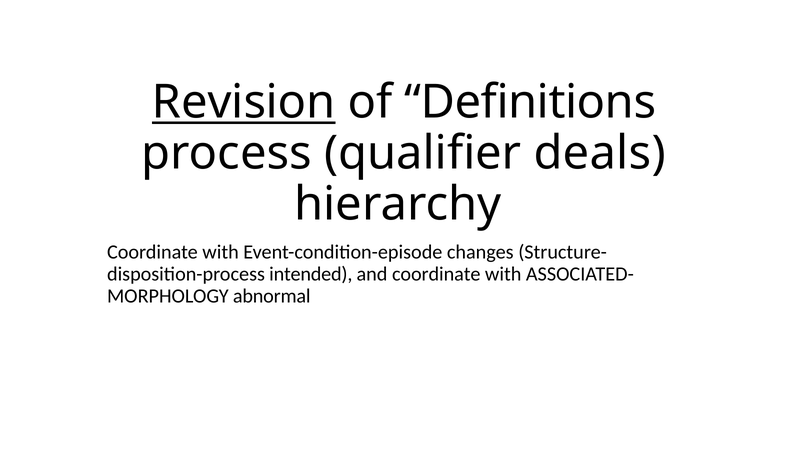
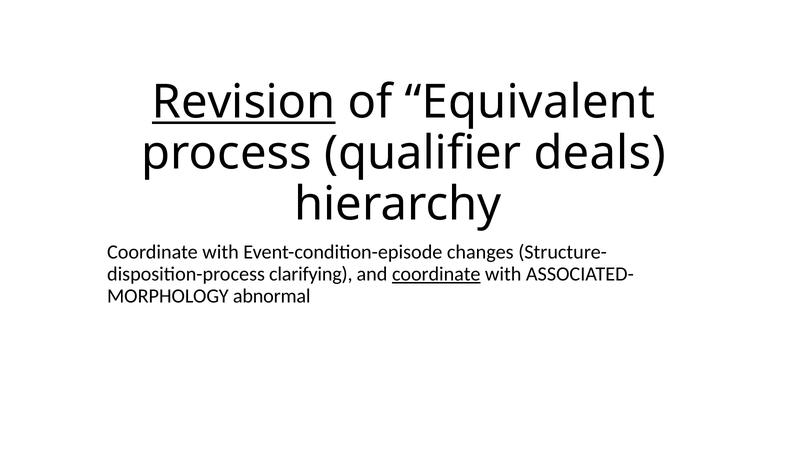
Definitions: Definitions -> Equivalent (530, 103)
intended: intended -> clarifying (311, 274)
coordinate underline: none -> present (436, 274)
